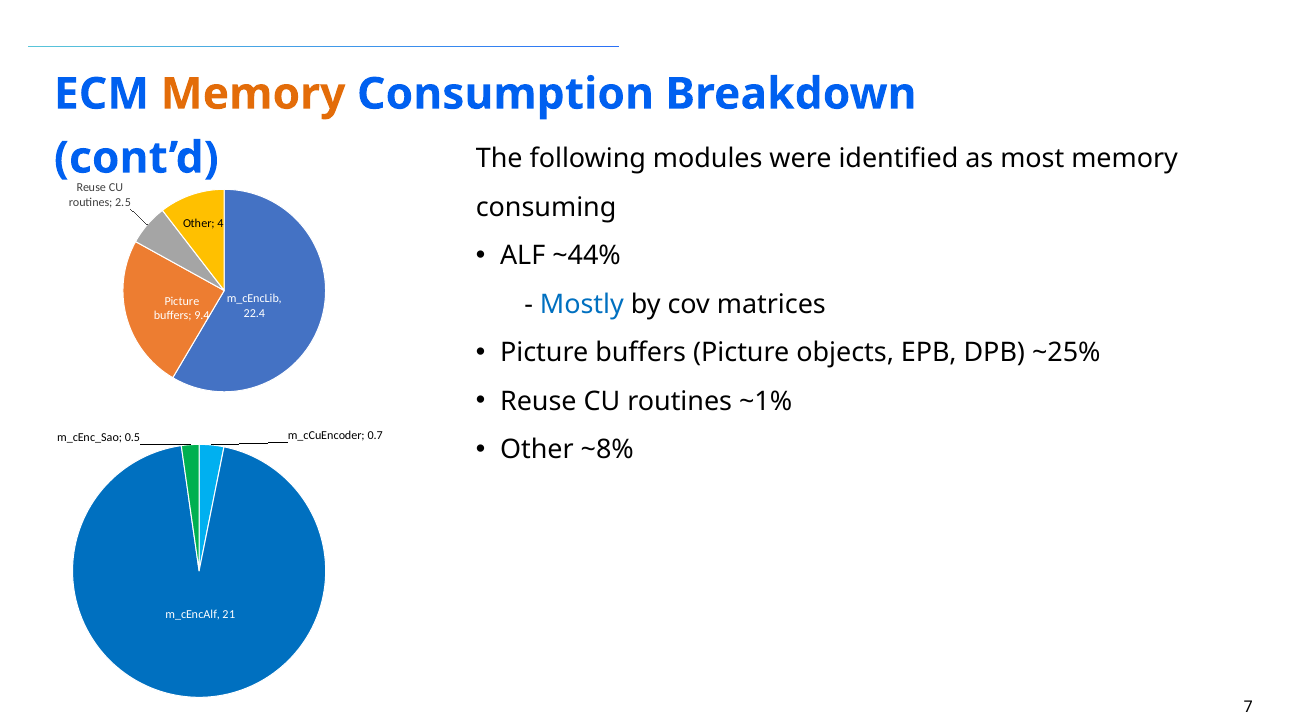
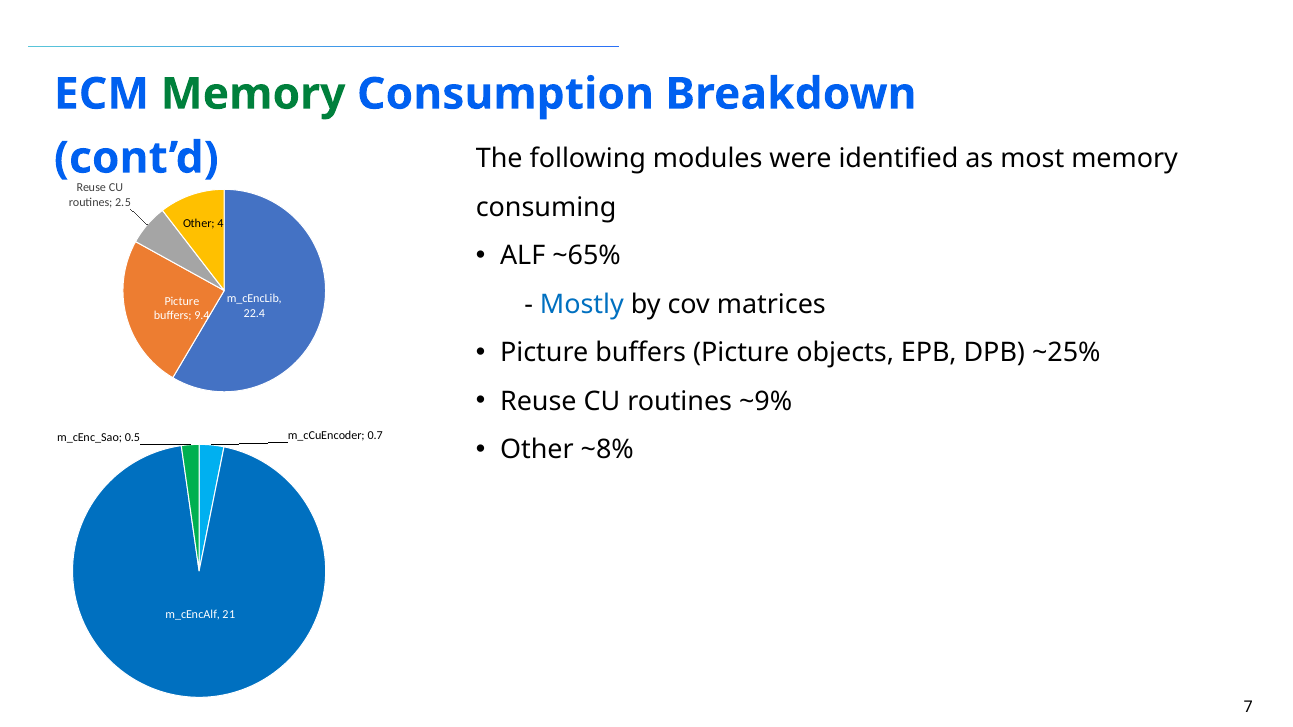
Memory colour: orange -> green (253, 94)
~44%: ~44% -> ~65% (587, 256)
~1%: ~1% -> ~9% (766, 401)
